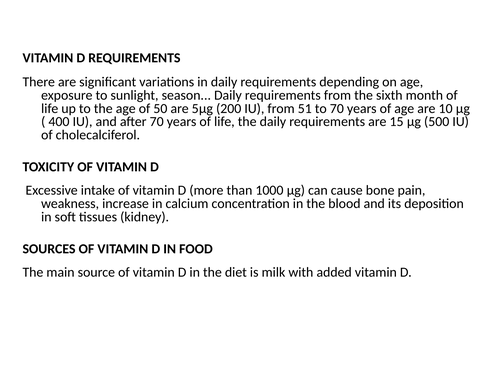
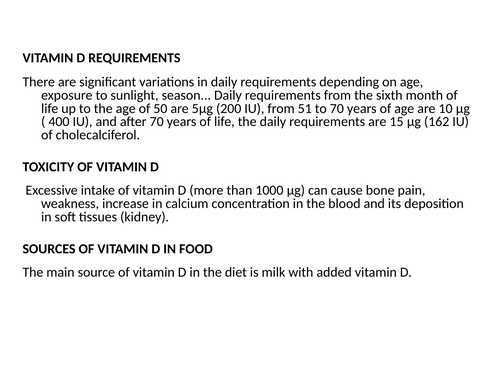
500: 500 -> 162 (437, 122)
